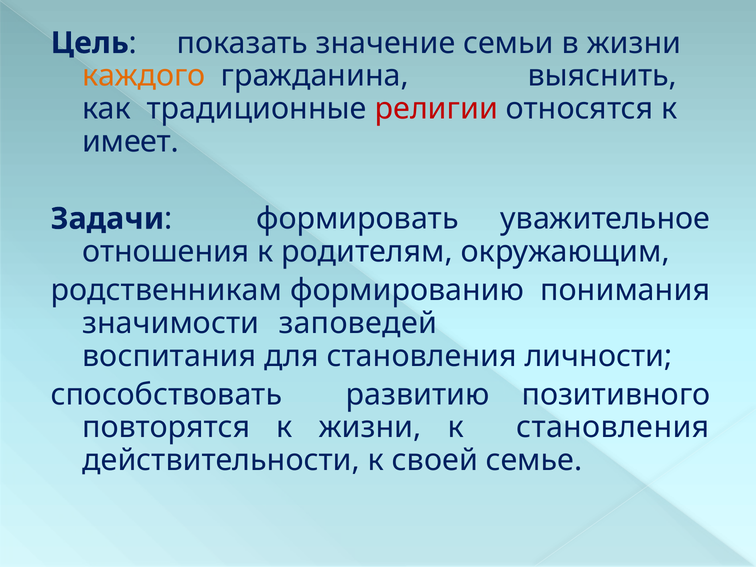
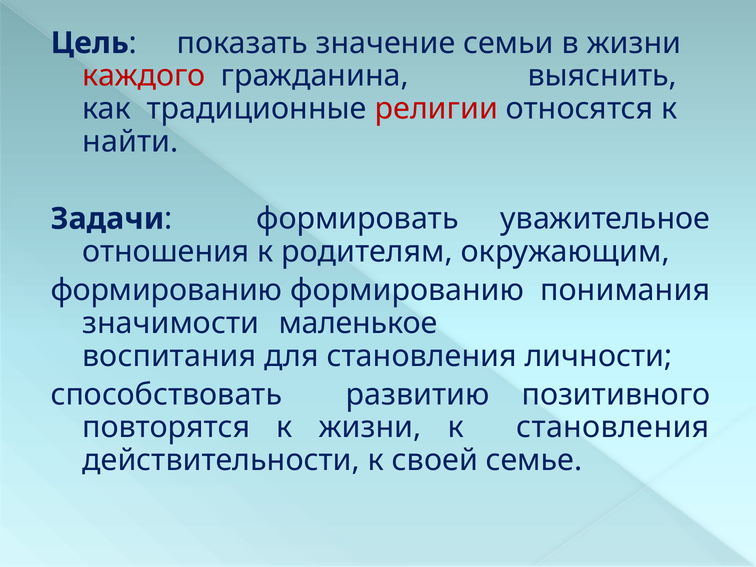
каждого colour: orange -> red (144, 76)
имеет: имеет -> найти (130, 142)
родственникам: родственникам -> формированию (166, 290)
заповедей: заповедей -> маленькое (358, 323)
